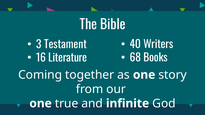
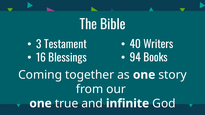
68: 68 -> 94 (135, 58)
Literature: Literature -> Blessings (68, 58)
